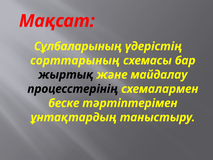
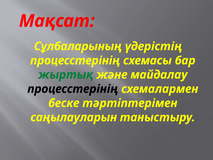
сорттарының: сорттарының -> процесстерiнiң (75, 60)
жыртық colour: black -> green (66, 75)
ұнтақтардың: ұнтақтардың -> саңылауларын (74, 117)
